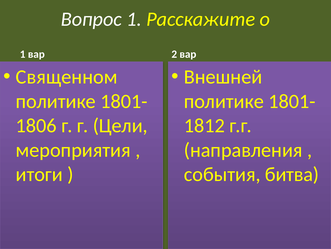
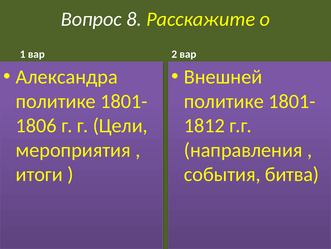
Вопрос 1: 1 -> 8 (134, 19)
Священном: Священном -> Александра (67, 77)
